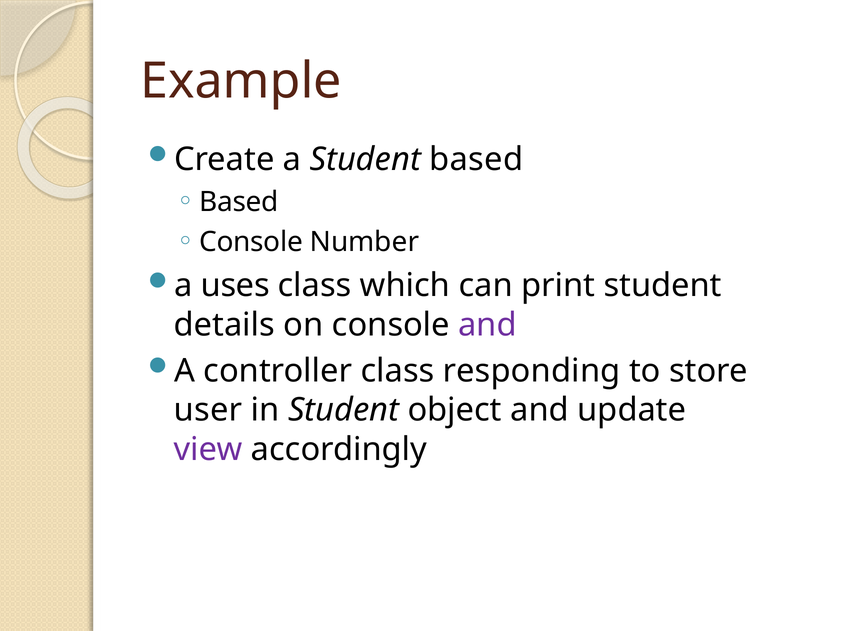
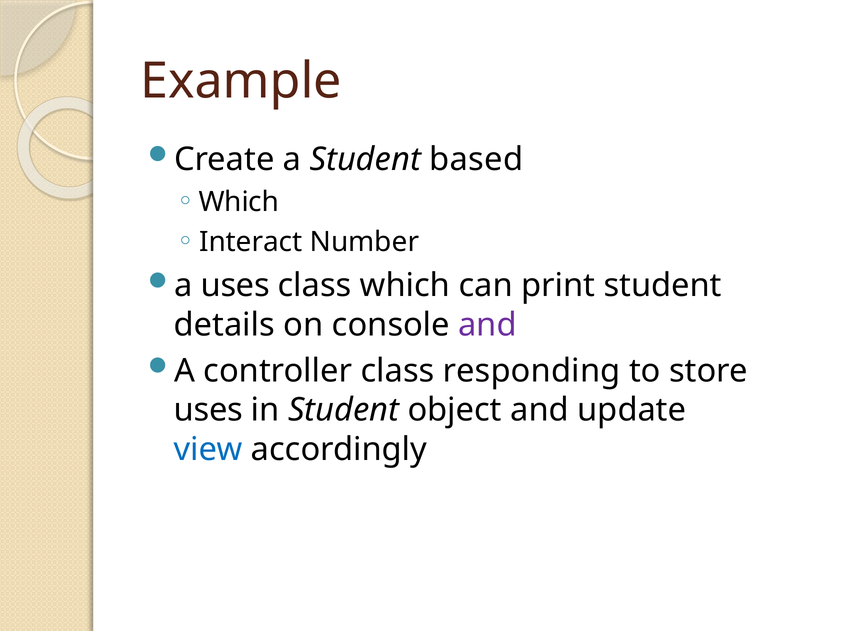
Based: Based -> Which (239, 202)
Console: Console -> Interact (251, 242)
user: user -> uses (208, 410)
view colour: purple -> blue (208, 449)
